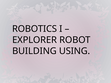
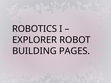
USING: USING -> PAGES (75, 51)
